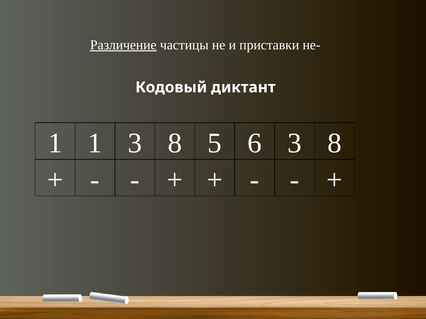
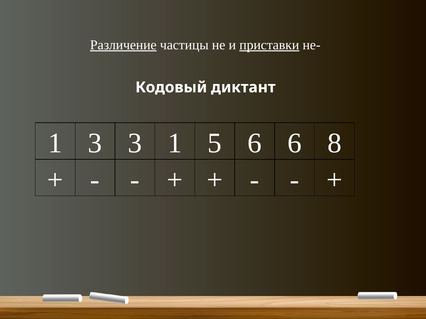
приставки underline: none -> present (269, 45)
1 1: 1 -> 3 (95, 143)
8: 8 -> 1 (175, 143)
6 3: 3 -> 6 (295, 143)
